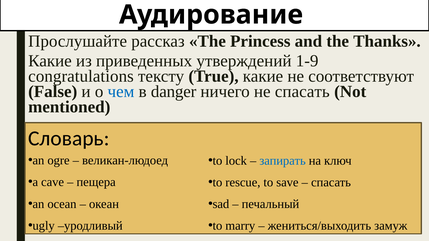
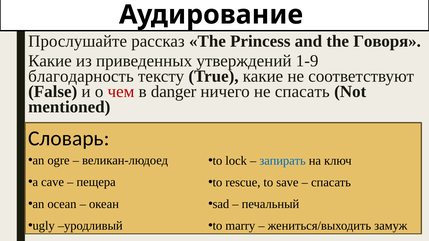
Thanks: Thanks -> Говоря (387, 41)
congratulations: congratulations -> благодарность (81, 76)
чем colour: blue -> red (121, 92)
